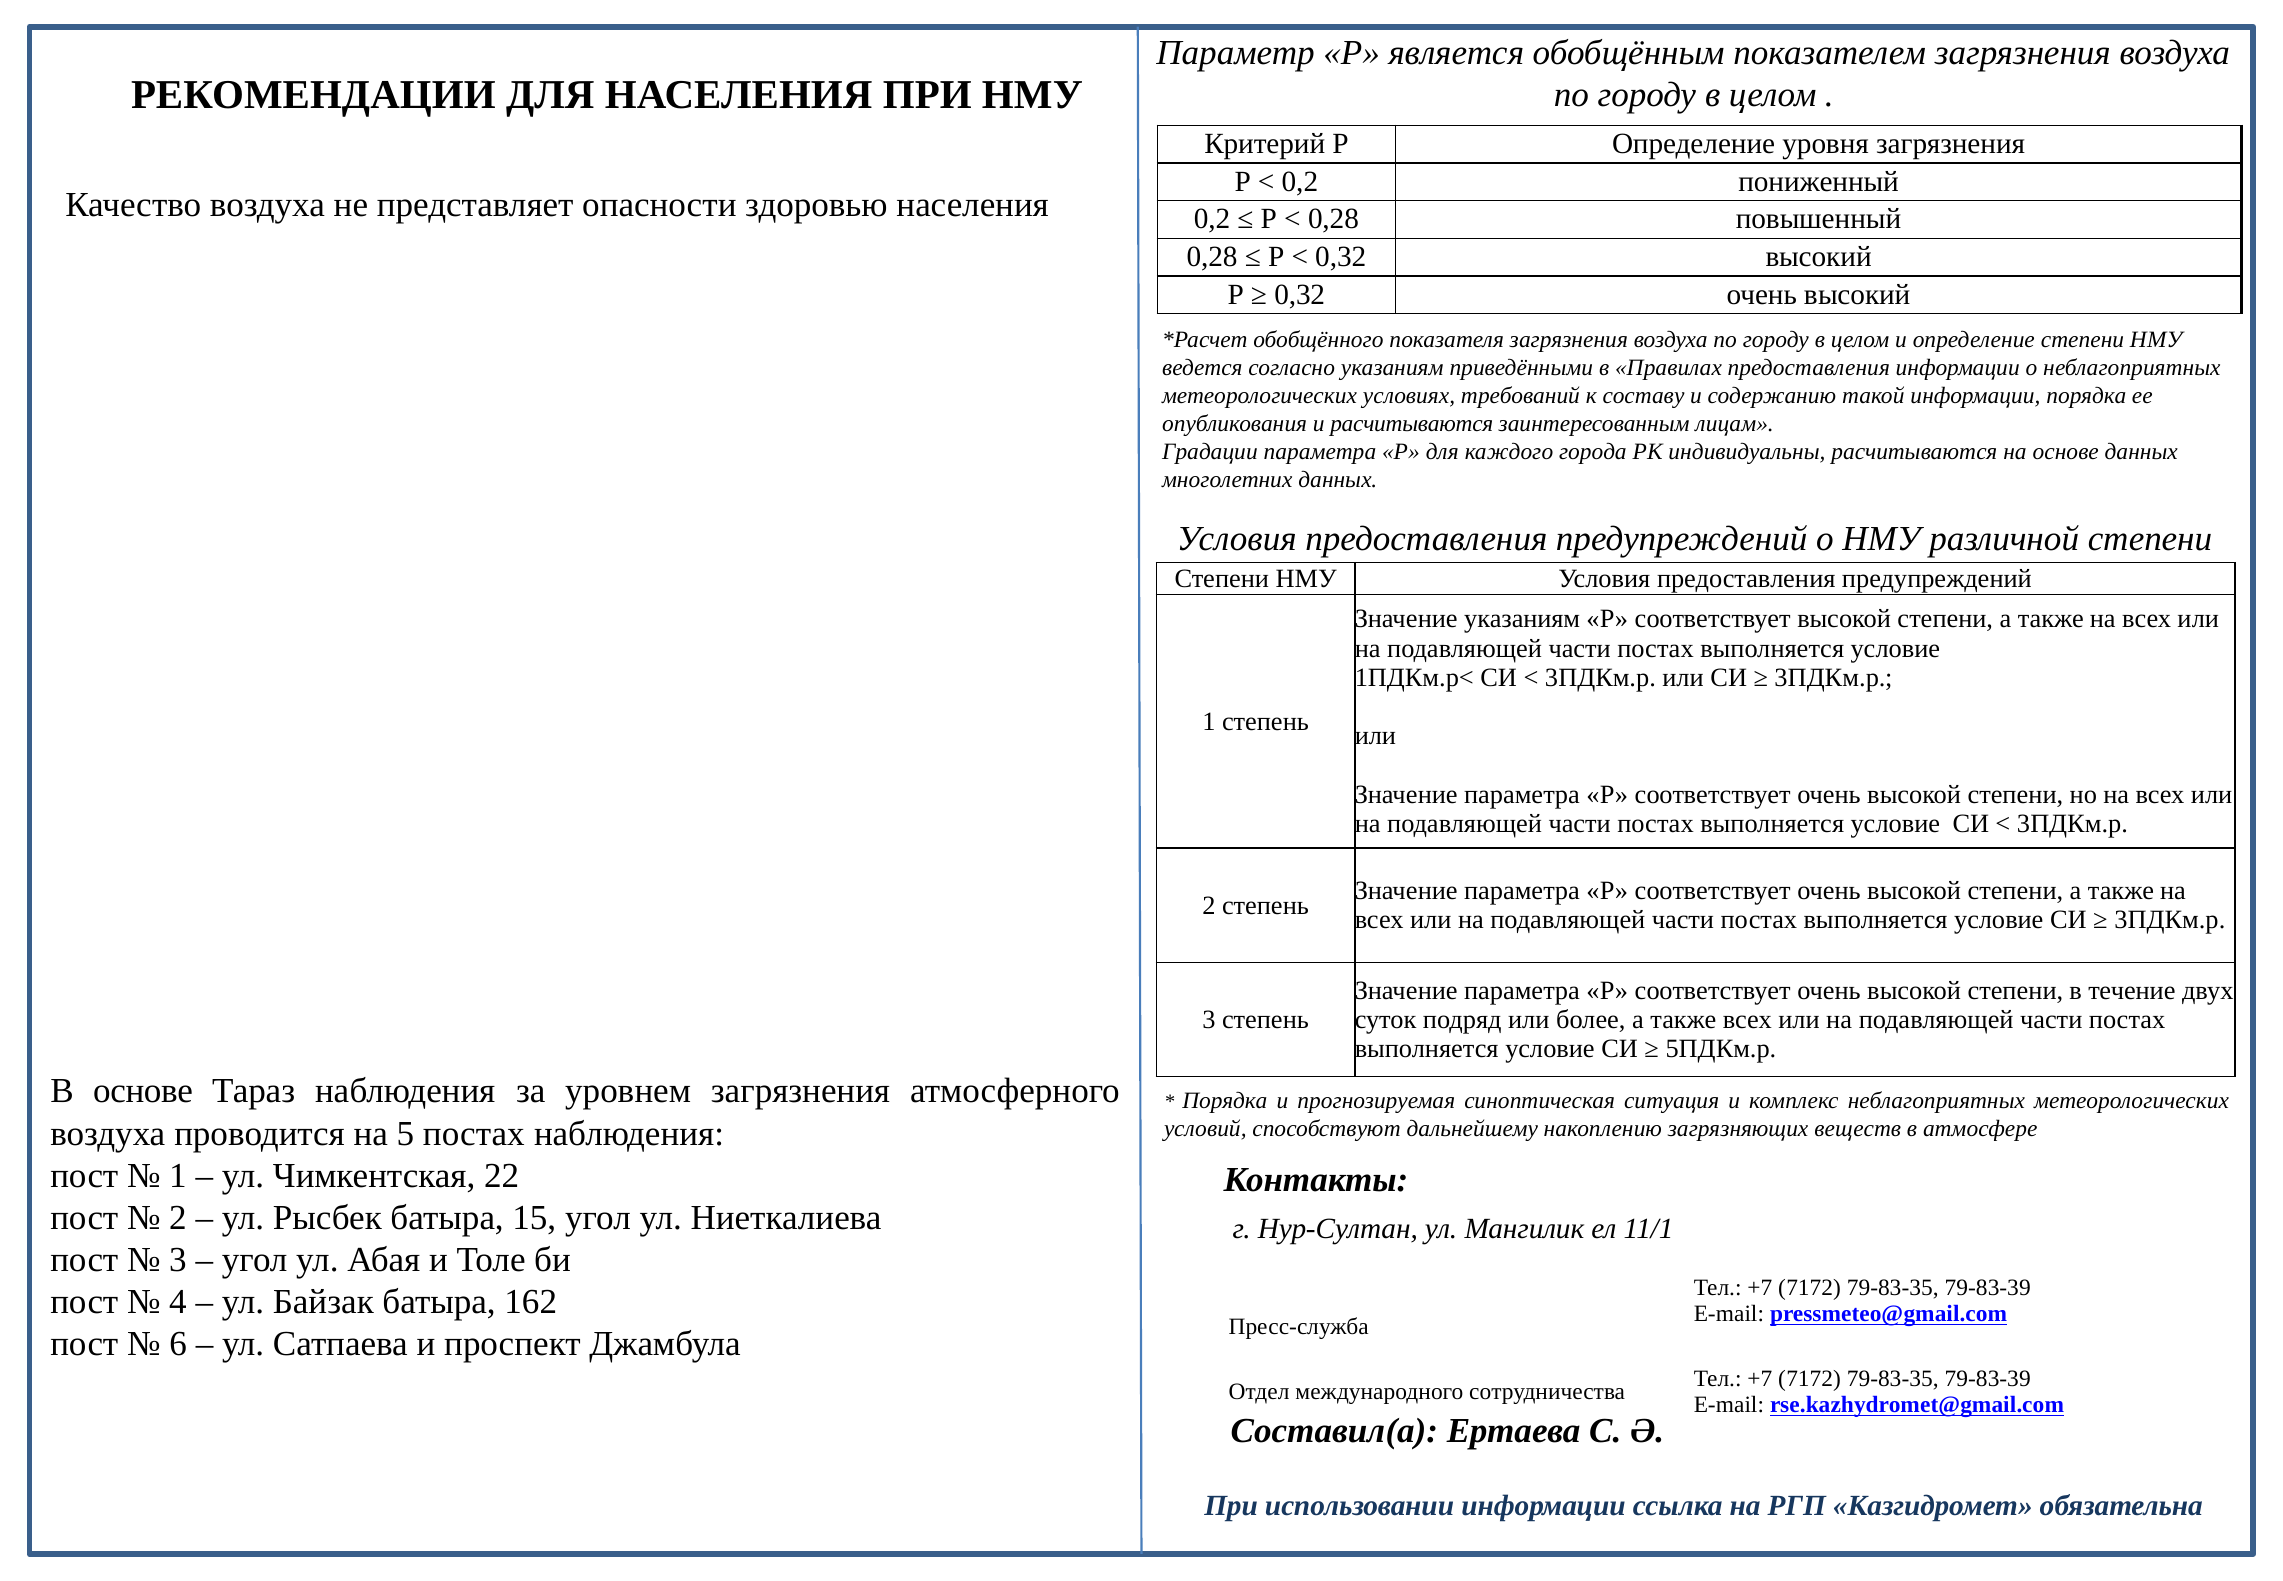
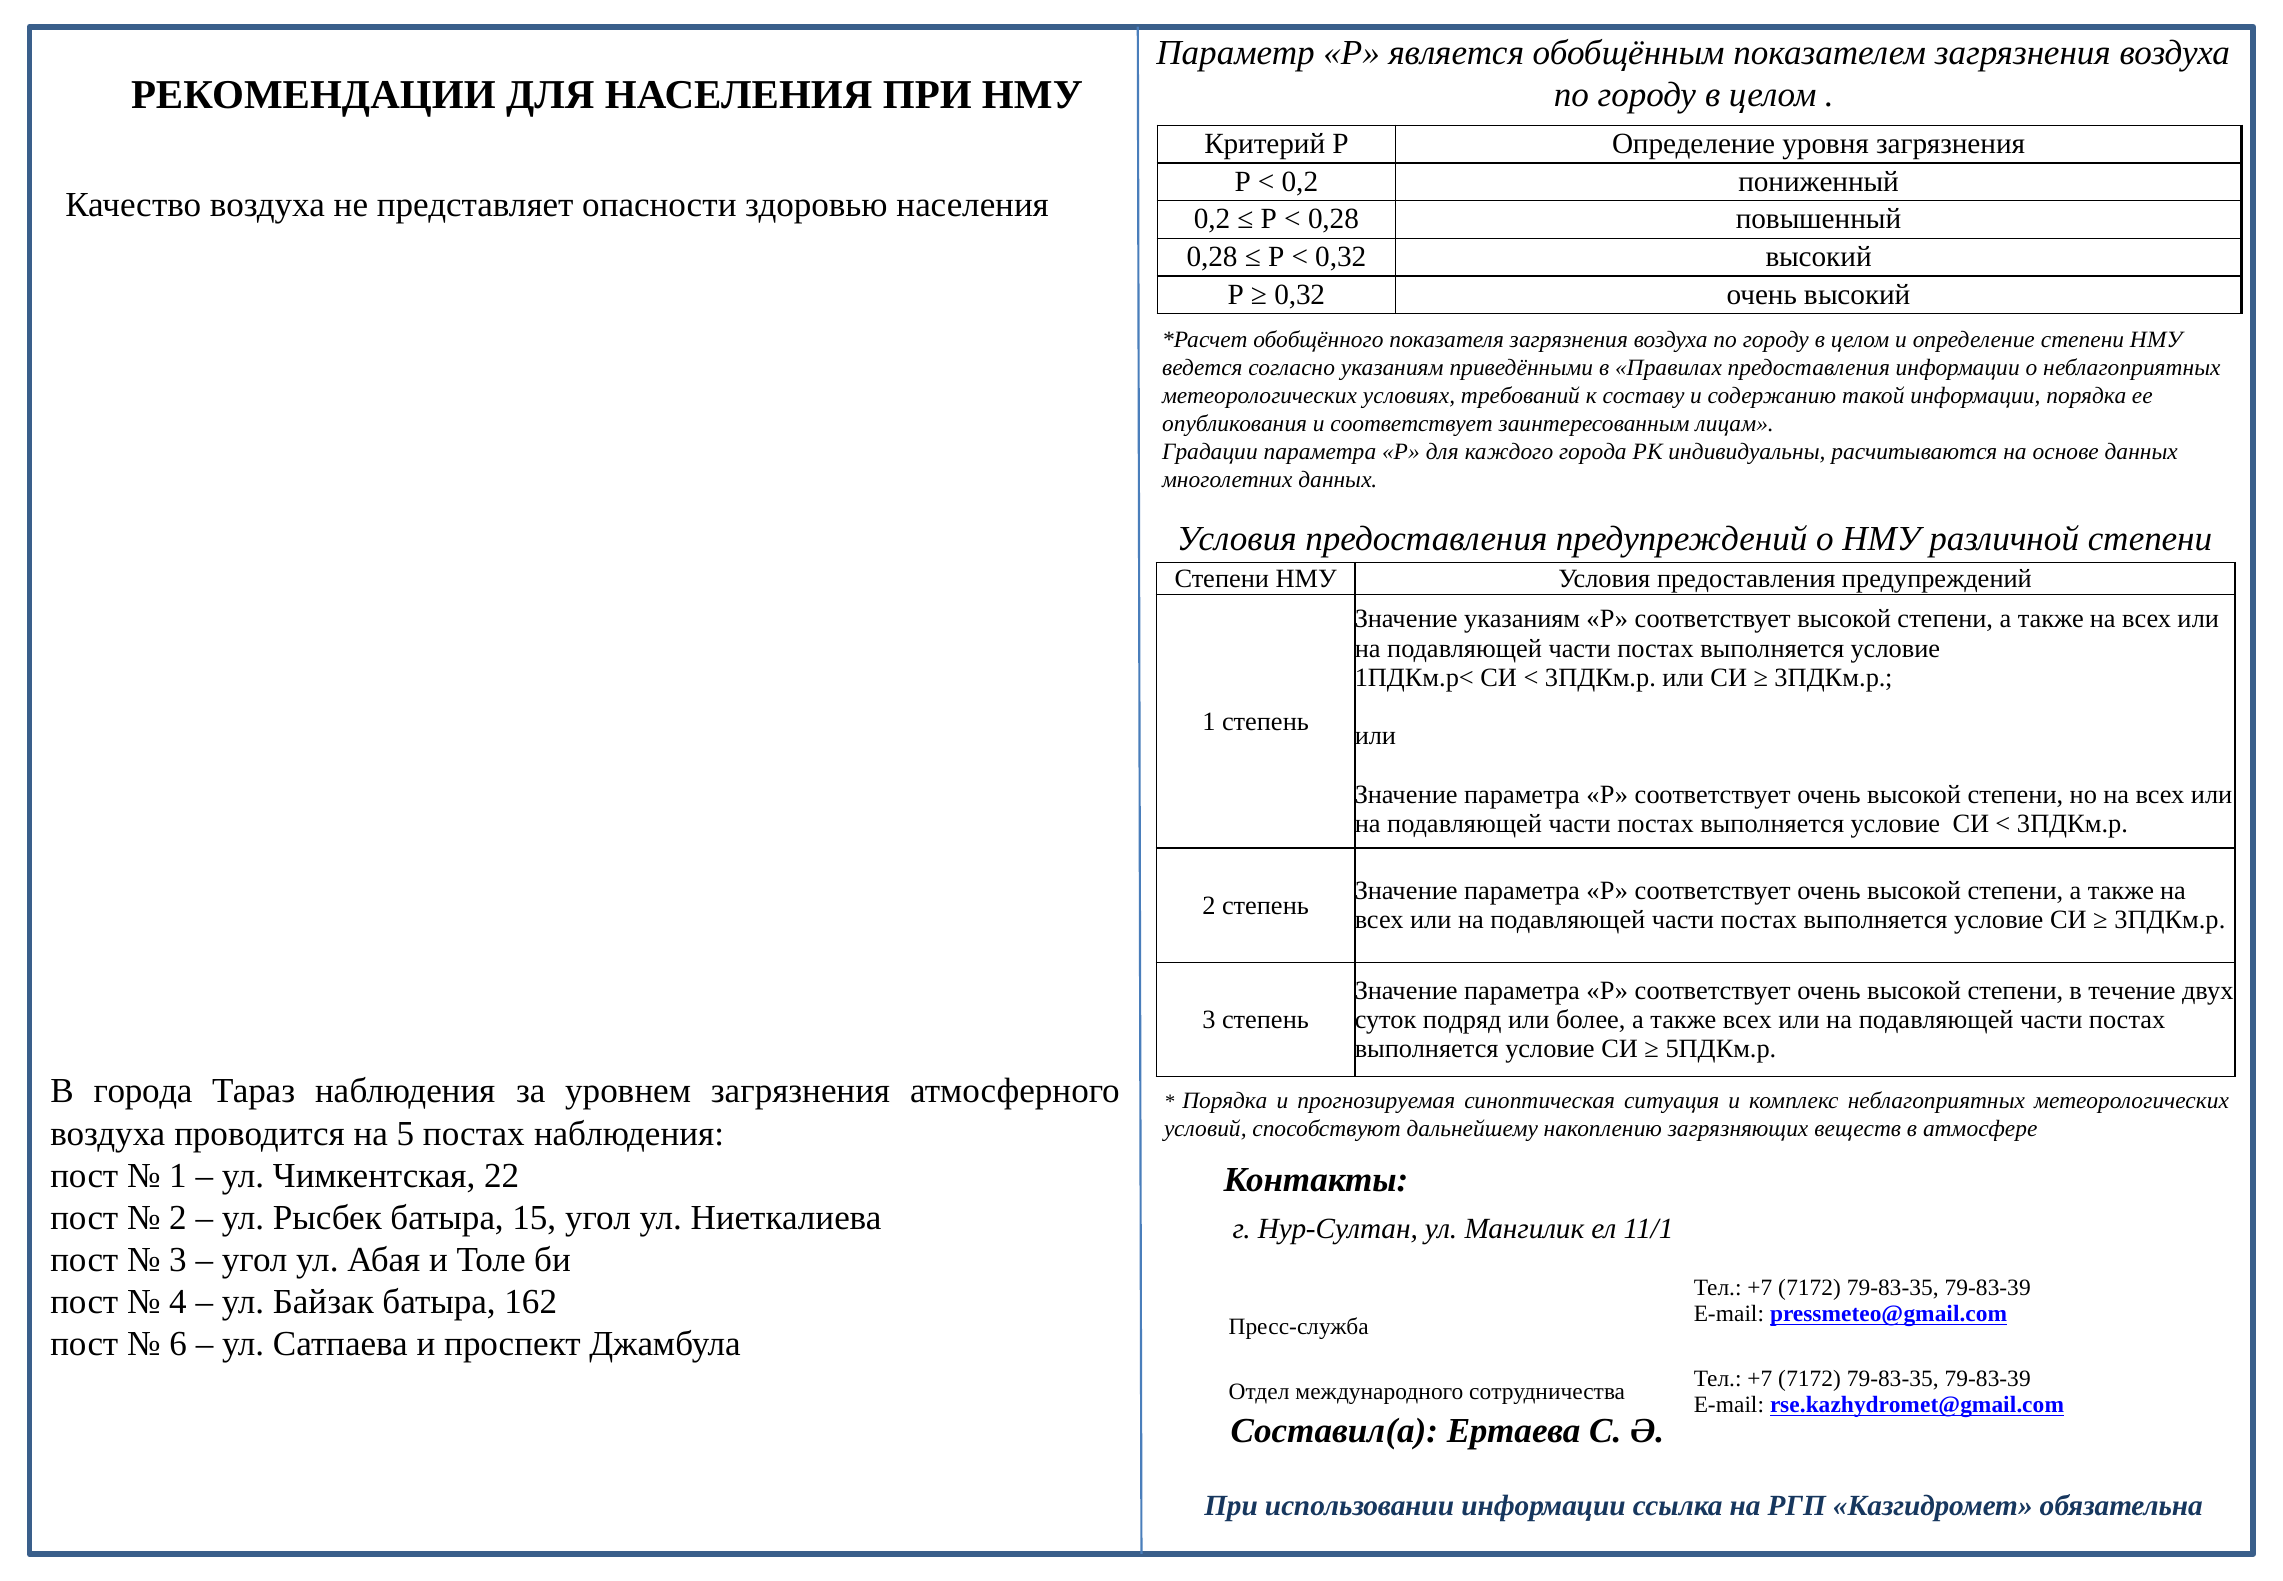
и расчитываются: расчитываются -> соответствует (1412, 423)
В основе: основе -> города (143, 1091)
